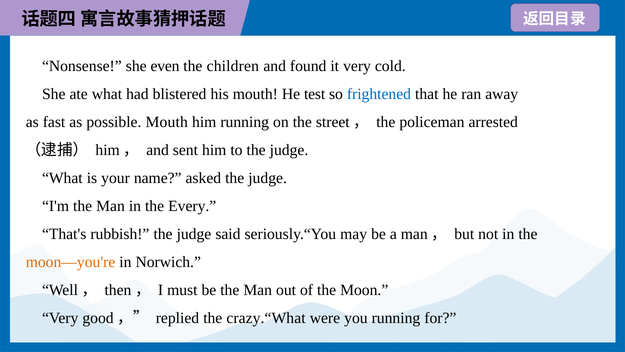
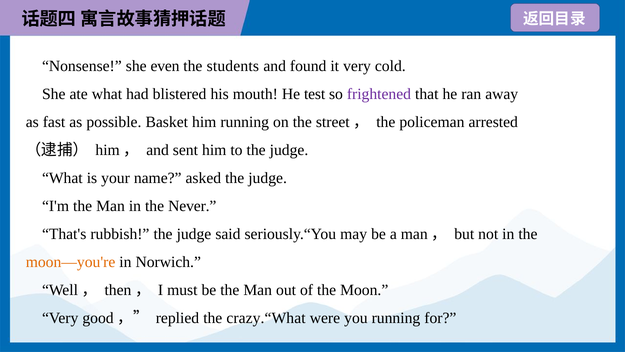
children: children -> students (233, 66)
frightened colour: blue -> purple (379, 94)
possible Mouth: Mouth -> Basket (167, 122)
Every: Every -> Never (192, 206)
